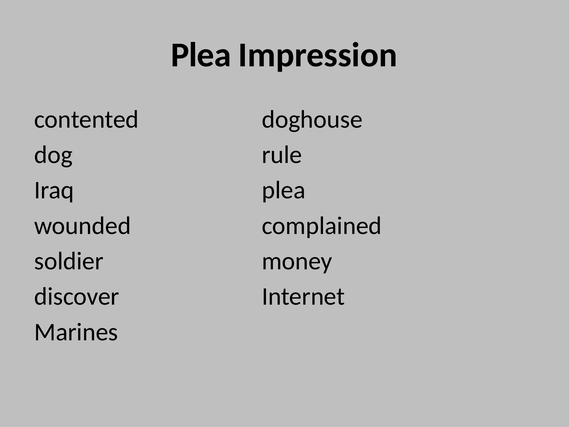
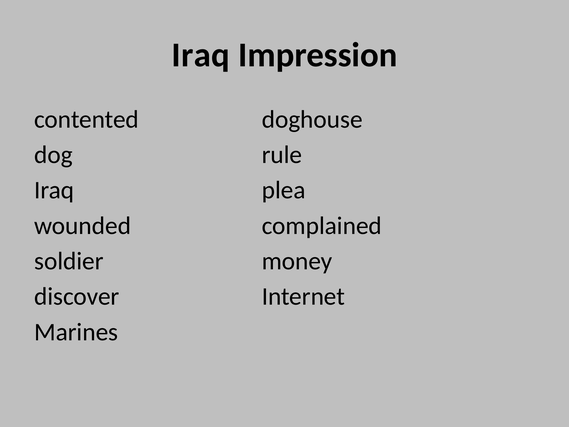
Plea: Plea -> Iraq (201, 55)
